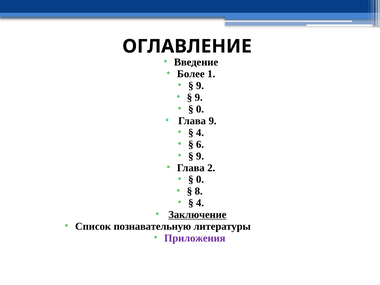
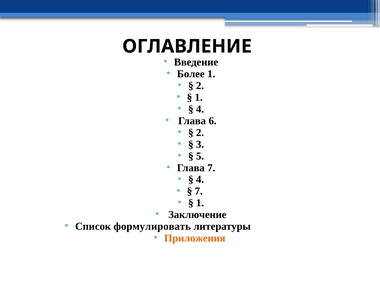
9: 9 -> 2 (200, 86)
9: 9 -> 1 (199, 97)
0: 0 -> 4 (200, 109)
Глава 9: 9 -> 6 (213, 121)
4: 4 -> 2 (200, 133)
6: 6 -> 3 (200, 144)
9: 9 -> 5 (200, 156)
Глава 2: 2 -> 7 (211, 168)
0: 0 -> 4 (200, 179)
8: 8 -> 7 (199, 191)
4: 4 -> 1 (200, 203)
Заключение underline: present -> none (197, 215)
познавательную: познавательную -> формулировать (152, 226)
Приложения colour: purple -> orange (195, 238)
